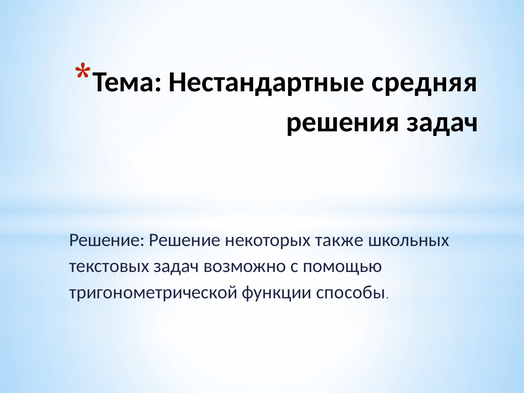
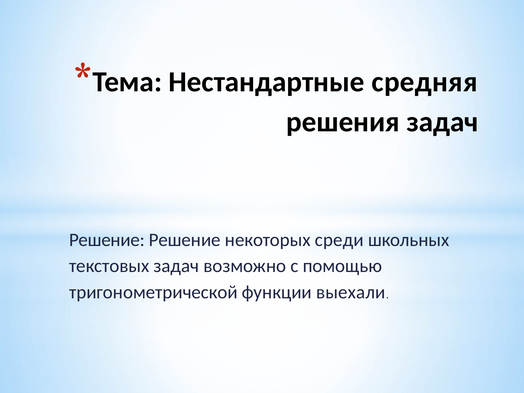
также: также -> среди (339, 240)
способы: способы -> выехали (351, 292)
